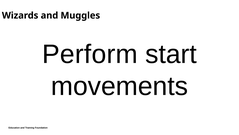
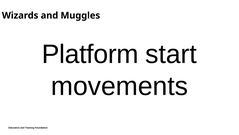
Perform: Perform -> Platform (90, 54)
